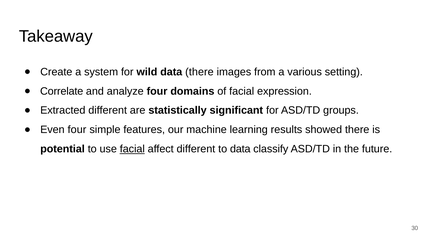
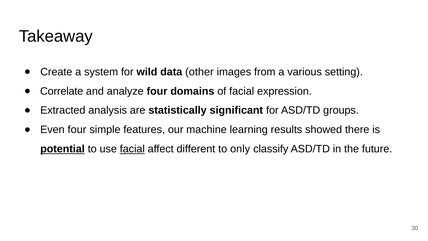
data there: there -> other (199, 72)
Extracted different: different -> analysis (108, 110)
potential underline: none -> present (63, 149)
to data: data -> only (240, 149)
